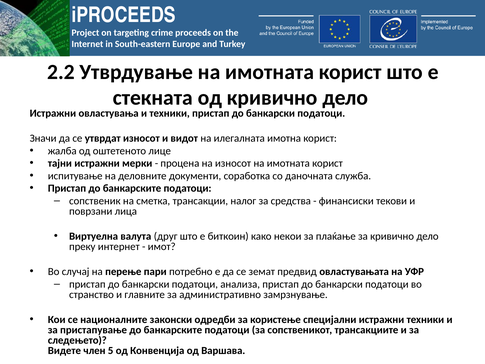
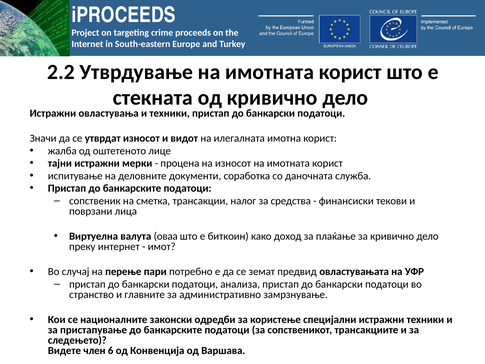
друг: друг -> оваа (166, 236)
некои: некои -> доход (288, 236)
5: 5 -> 6 (111, 350)
